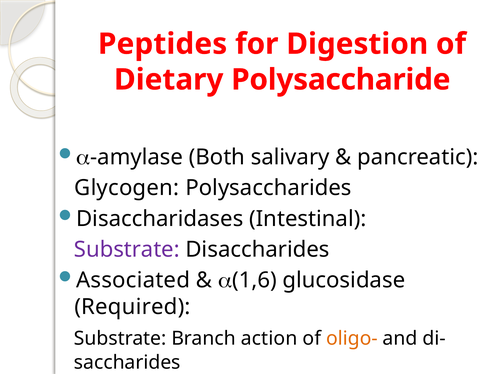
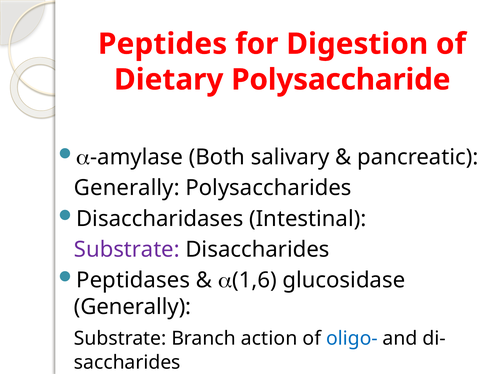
Glycogen: Glycogen -> Generally (127, 188)
Associated: Associated -> Peptidases (133, 280)
Required: Required -> Generally (133, 307)
oligo- colour: orange -> blue (352, 339)
